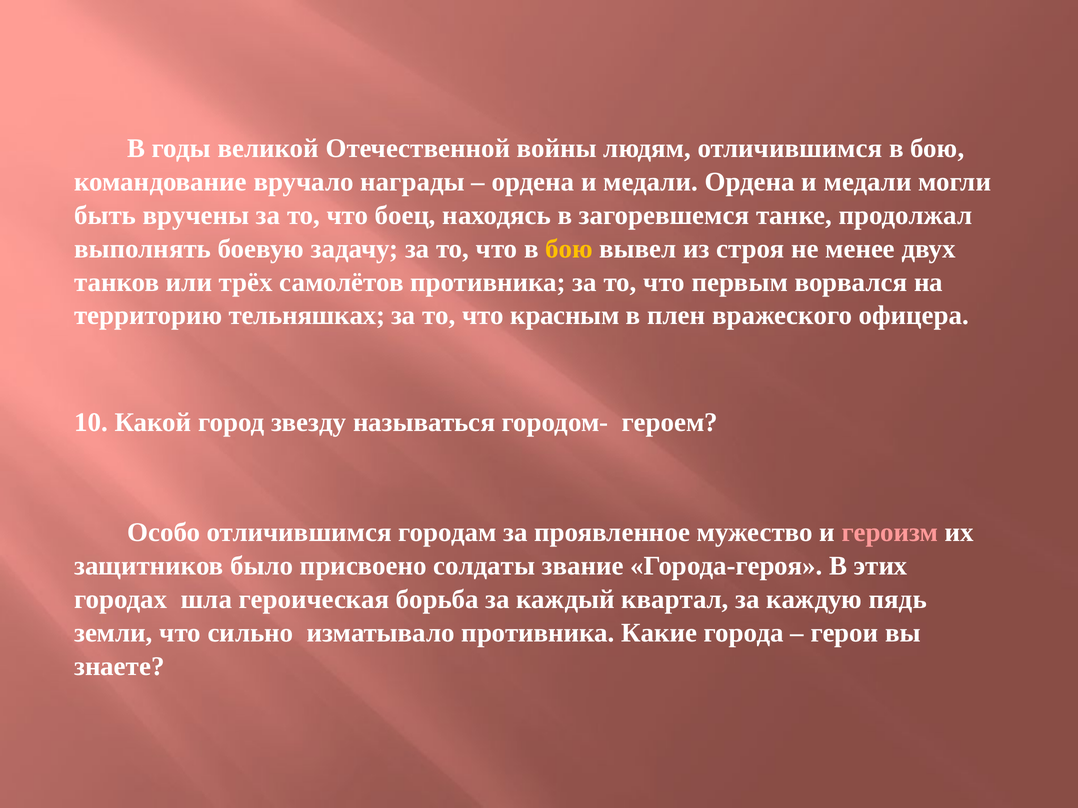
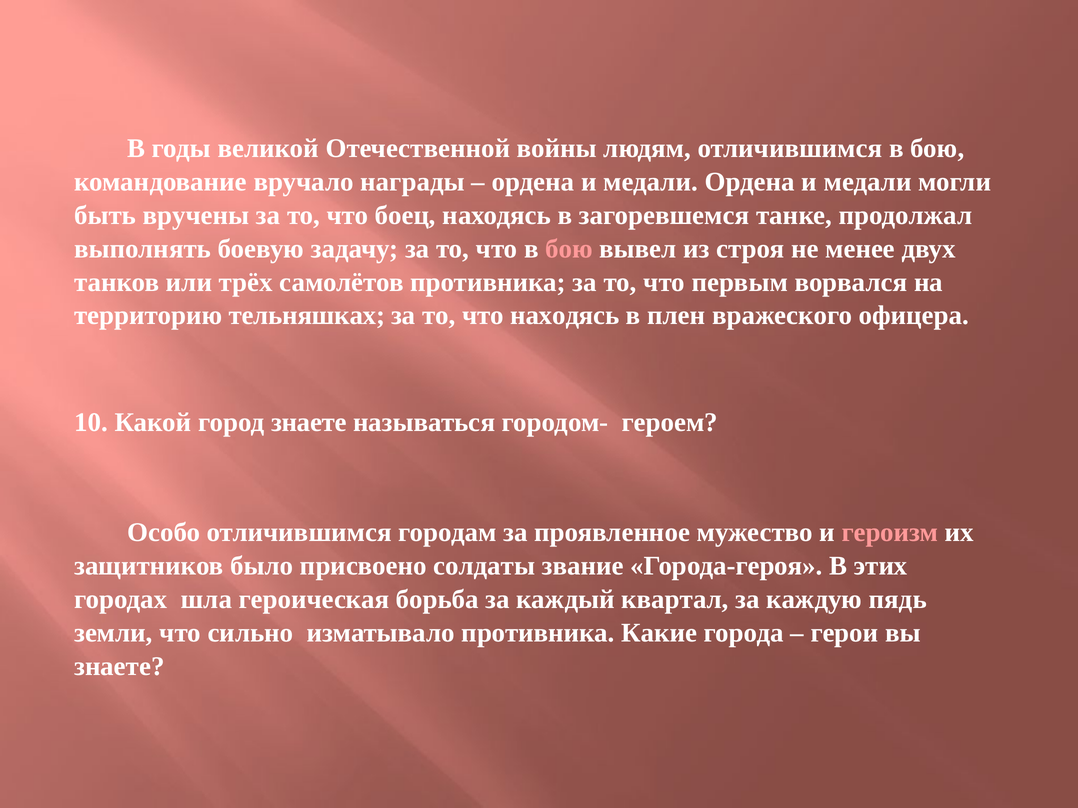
бою colour: yellow -> pink (569, 249)
что красным: красным -> находясь (565, 316)
город звезду: звезду -> знаете (309, 422)
